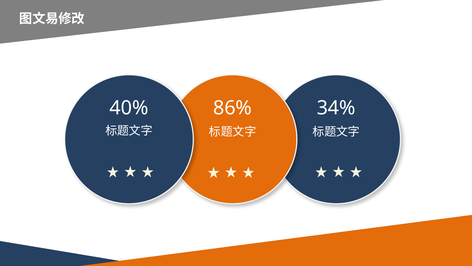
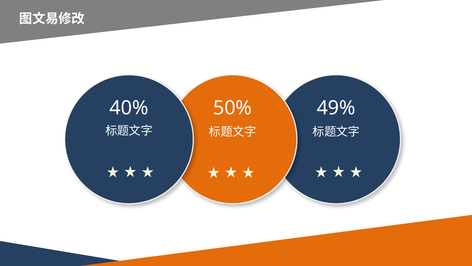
86%: 86% -> 50% (233, 108)
34%: 34% -> 49% (336, 108)
